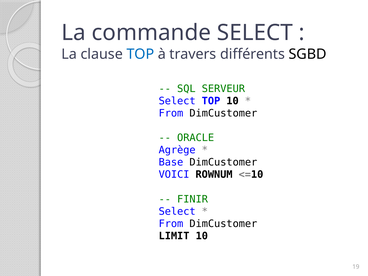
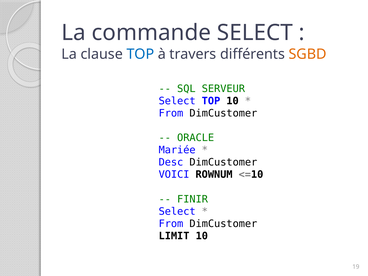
SGBD colour: black -> orange (308, 54)
Agrège: Agrège -> Mariée (177, 150)
Base: Base -> Desc (171, 162)
